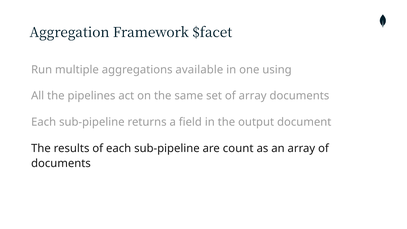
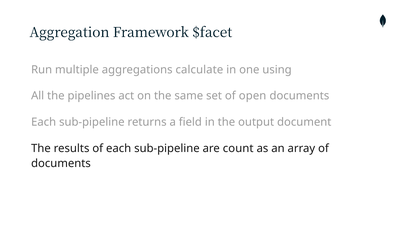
available: available -> calculate (199, 70)
of array: array -> open (253, 96)
